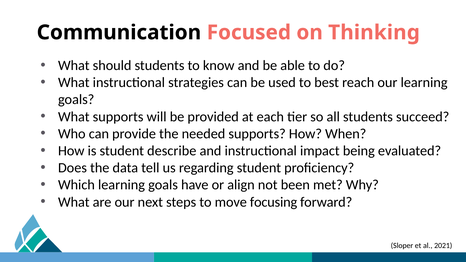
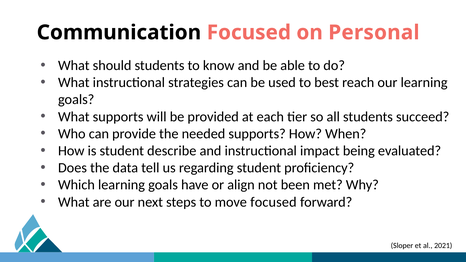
Thinking: Thinking -> Personal (374, 32)
move focusing: focusing -> focused (273, 202)
